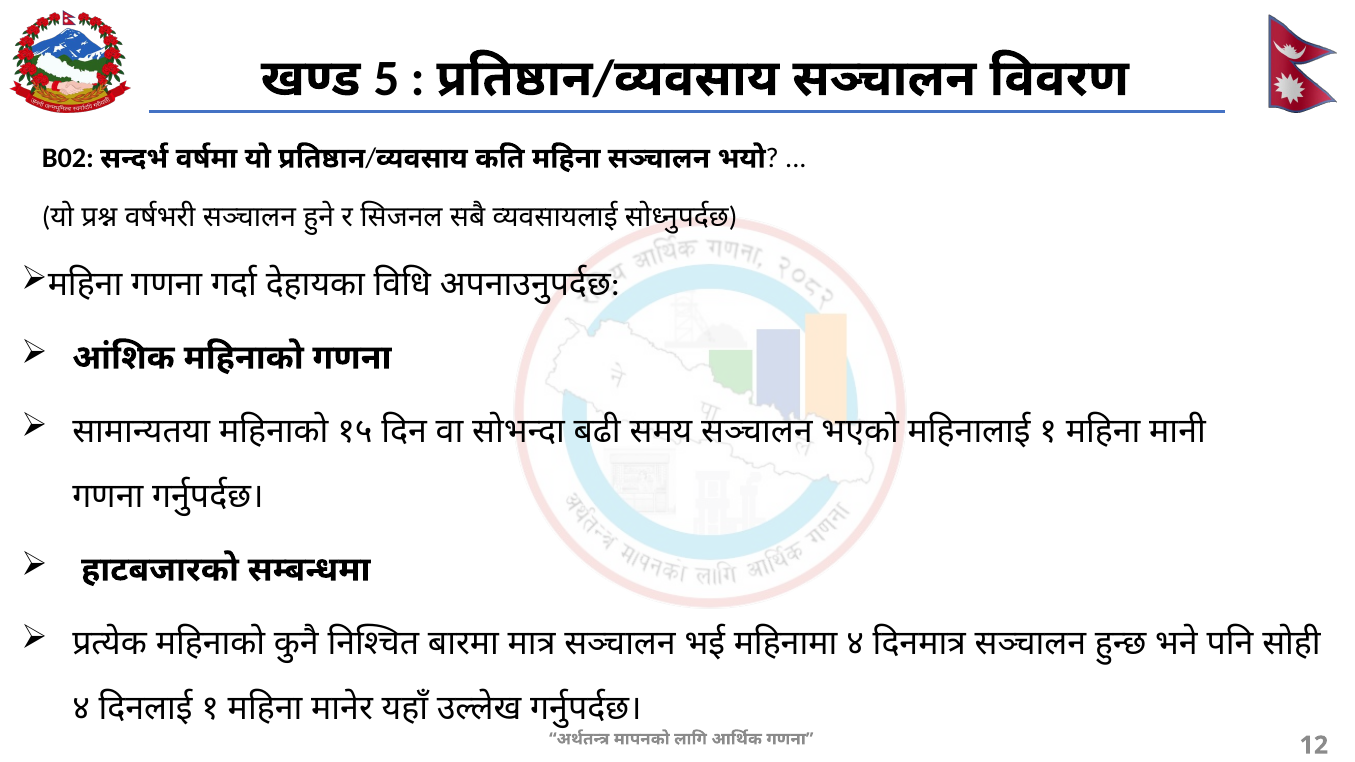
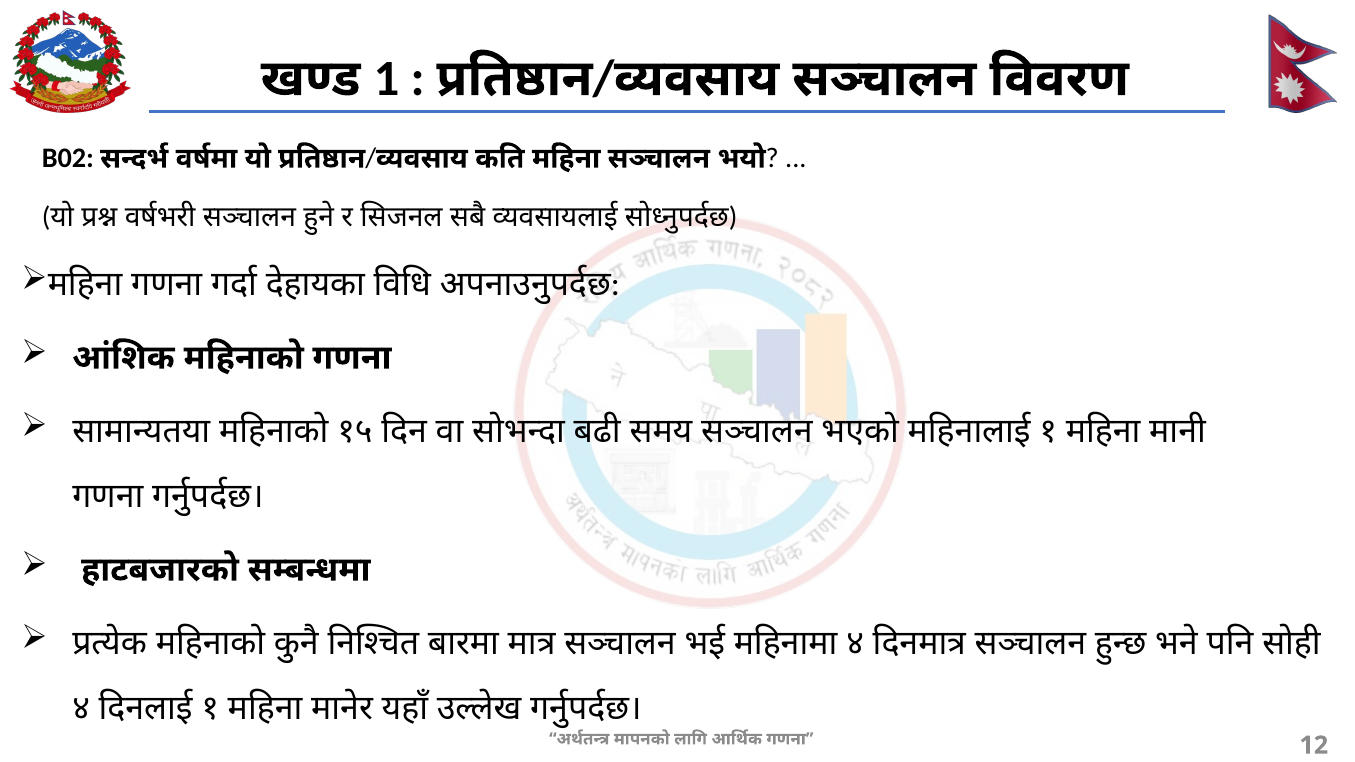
5: 5 -> 1 (386, 78)
